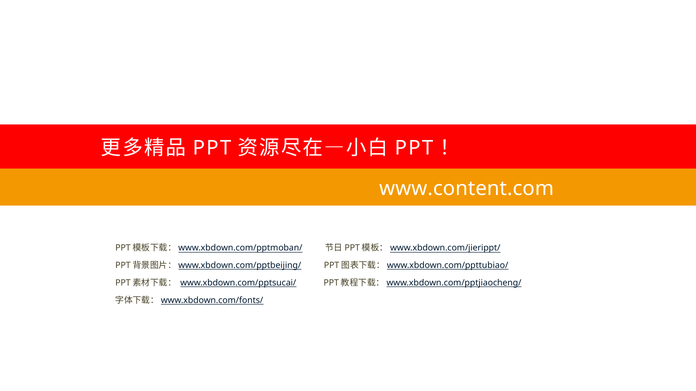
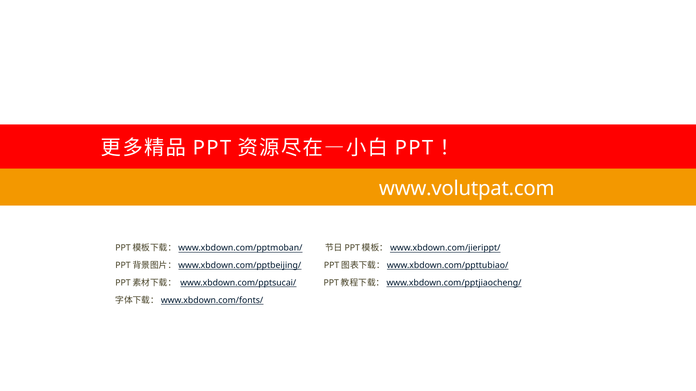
www.content.com: www.content.com -> www.volutpat.com (467, 189)
